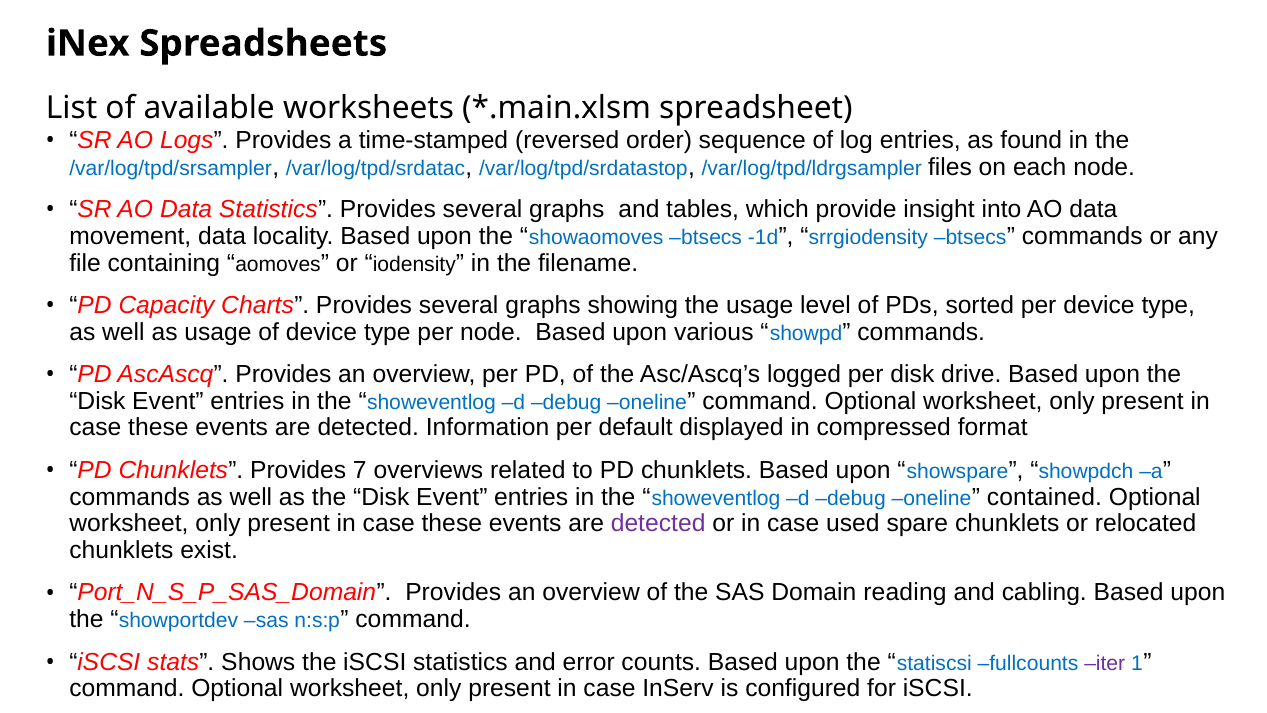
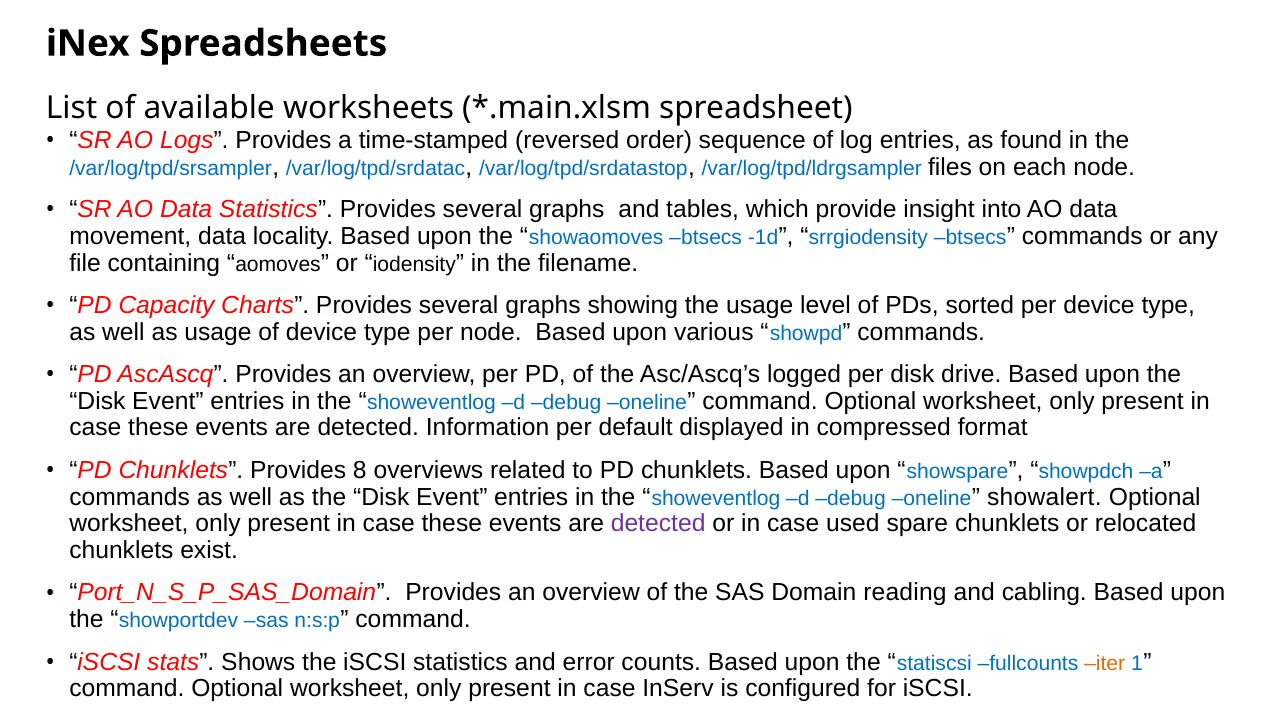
7: 7 -> 8 (360, 470)
contained: contained -> showalert (1044, 497)
iter colour: purple -> orange (1105, 663)
